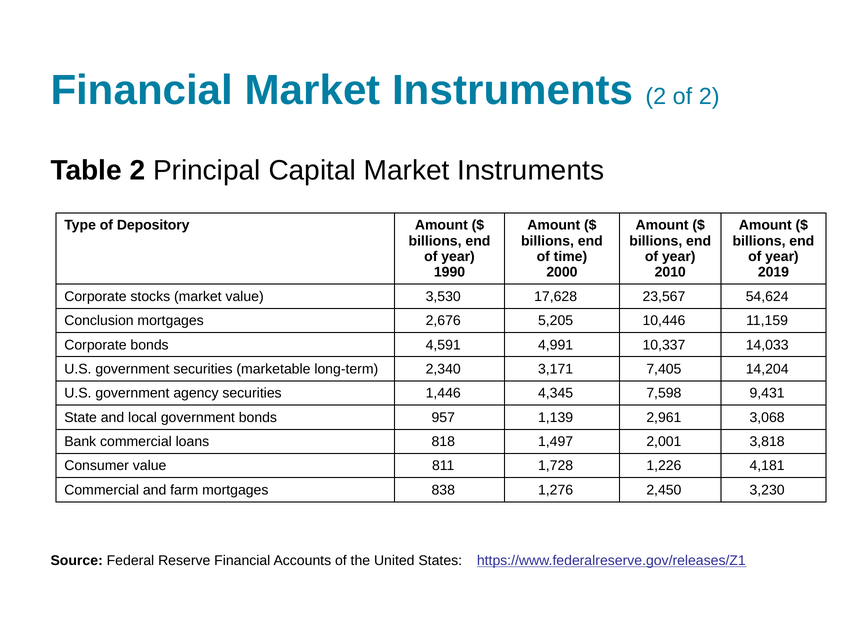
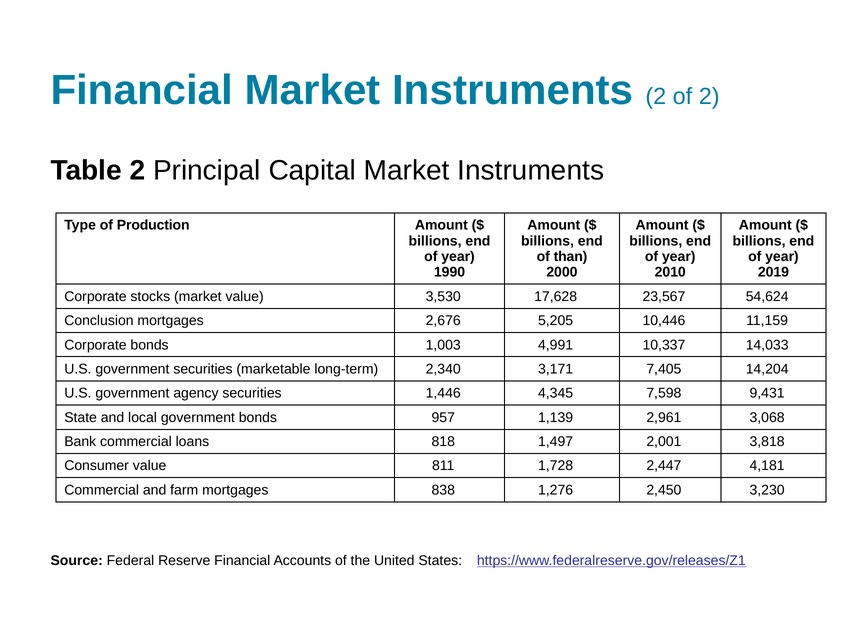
Depository: Depository -> Production (153, 225)
time: time -> than (571, 257)
4,591: 4,591 -> 1,003 (443, 345)
1,226: 1,226 -> 2,447 (664, 466)
